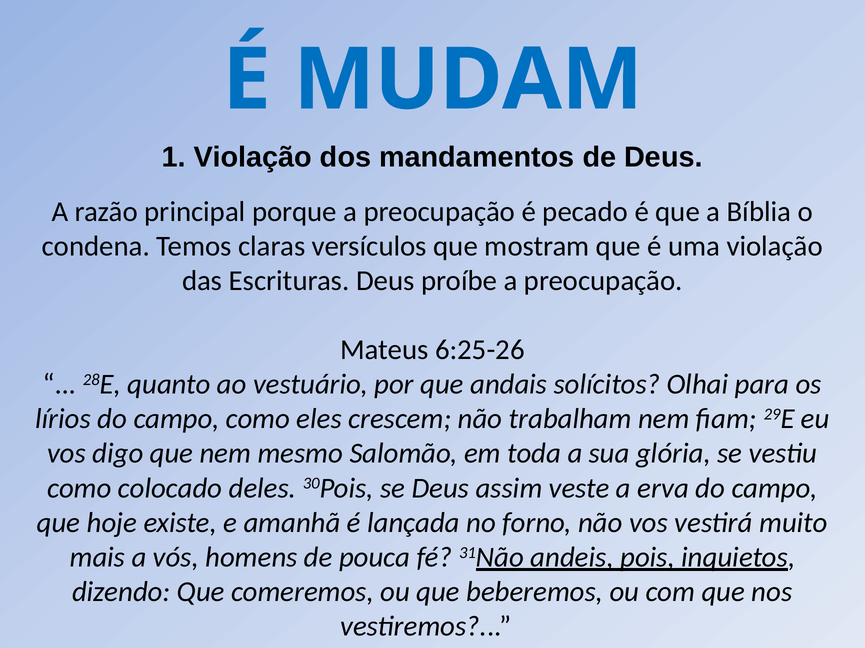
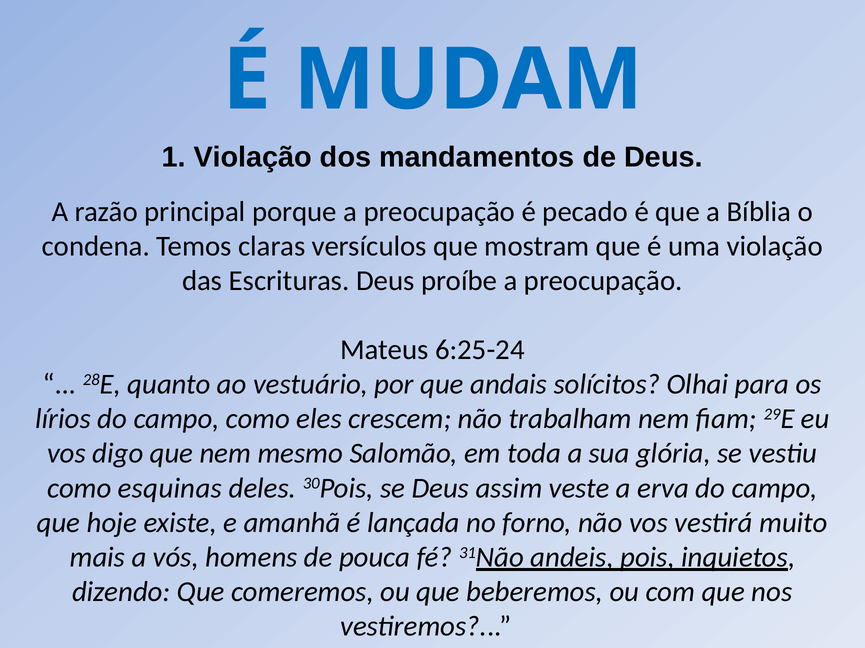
6:25-26: 6:25-26 -> 6:25-24 (480, 350)
colocado: colocado -> esquinas (170, 489)
